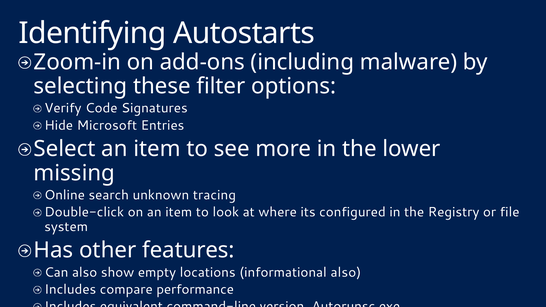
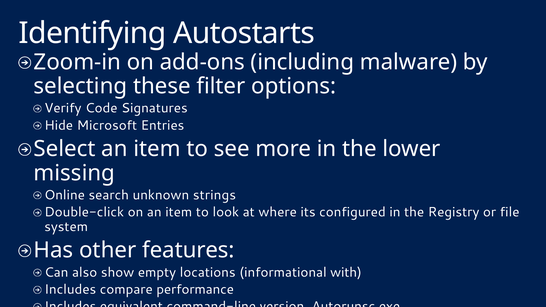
tracing: tracing -> strings (214, 195)
informational also: also -> with (346, 272)
